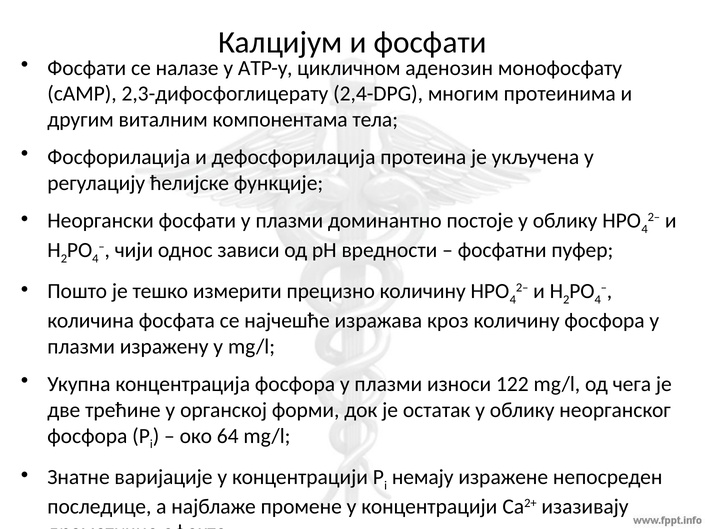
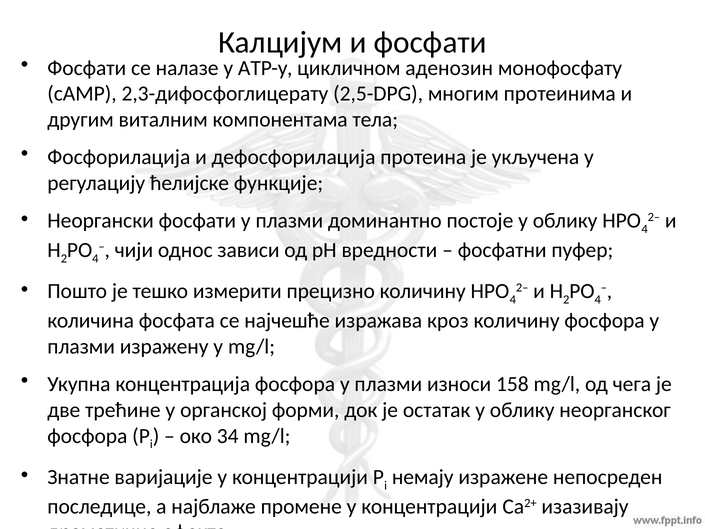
2,4-DPG: 2,4-DPG -> 2,5-DPG (378, 94)
122: 122 -> 158 (512, 384)
64: 64 -> 34 (228, 436)
